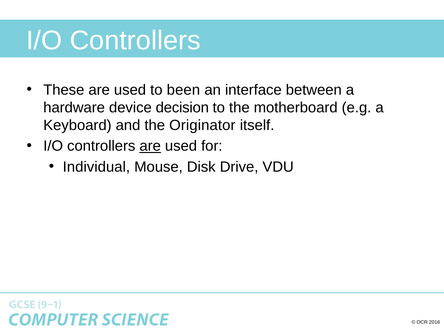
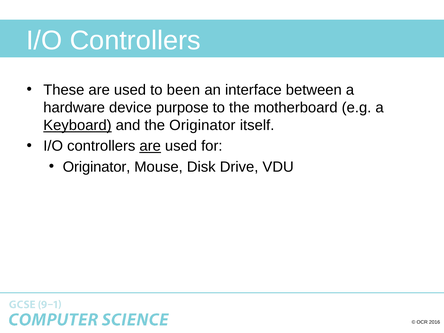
decision: decision -> purpose (182, 108)
Keyboard underline: none -> present (77, 125)
Individual: Individual -> Originator (97, 167)
